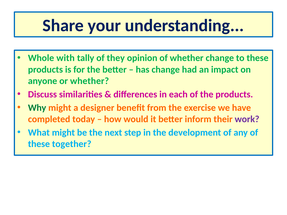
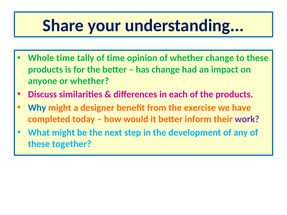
Whole with: with -> time (66, 58)
of they: they -> time (116, 58)
Why colour: green -> blue (37, 108)
